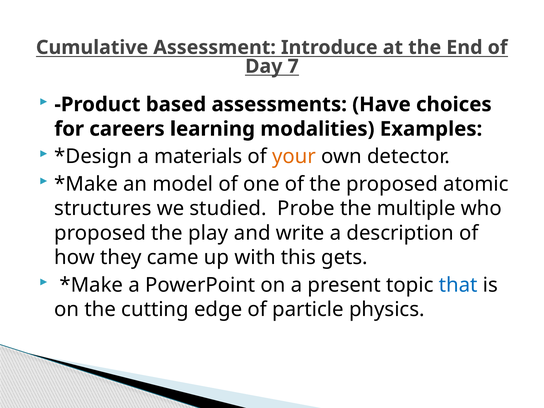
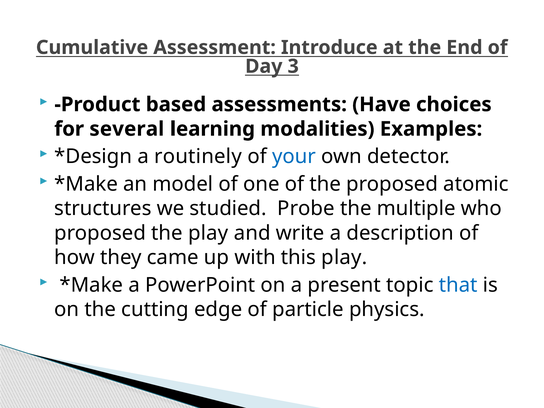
7: 7 -> 3 (293, 66)
careers: careers -> several (127, 129)
materials: materials -> routinely (198, 157)
your colour: orange -> blue (294, 157)
this gets: gets -> play (344, 258)
